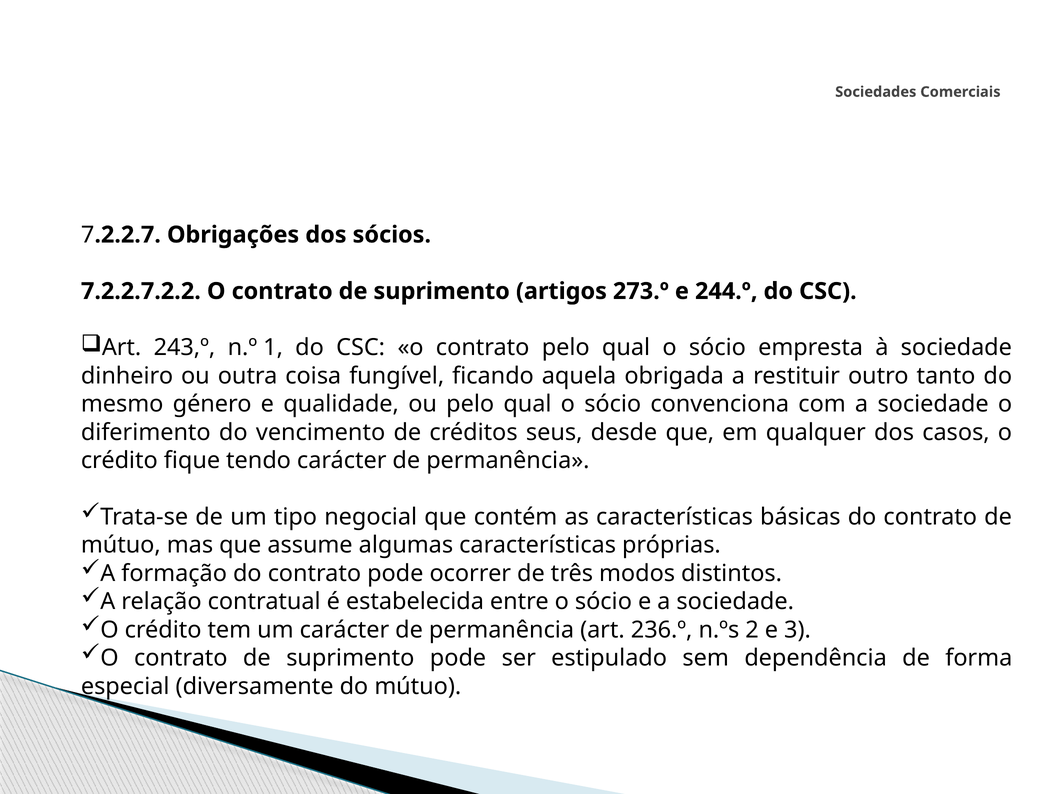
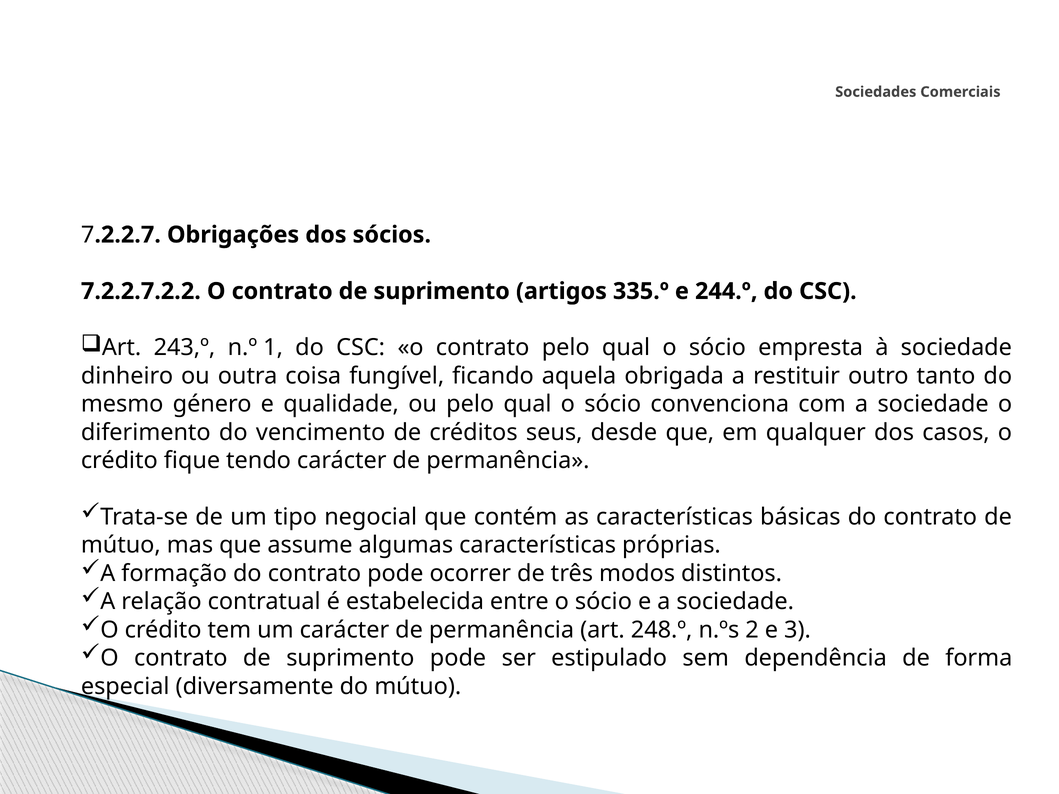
273.º: 273.º -> 335.º (641, 291)
236.º: 236.º -> 248.º (662, 630)
